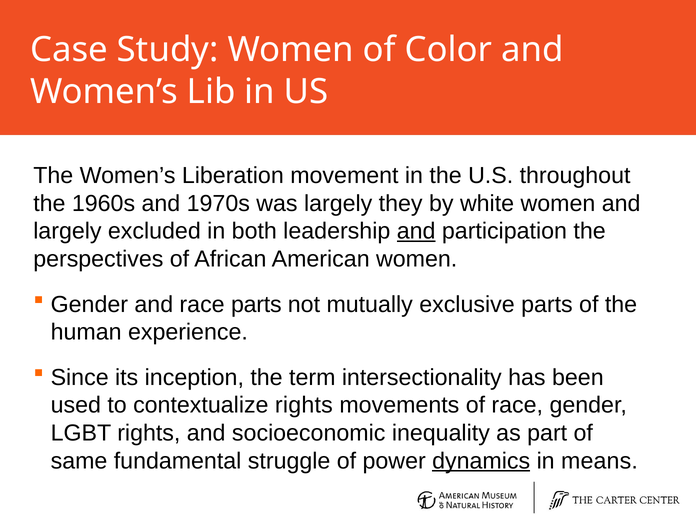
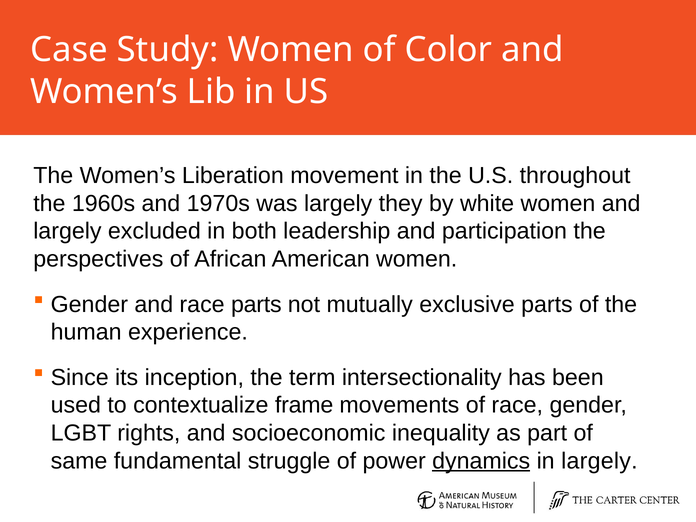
and underline: present -> none (416, 231)
contextualize rights: rights -> frame (304, 405)
in means: means -> largely (599, 461)
